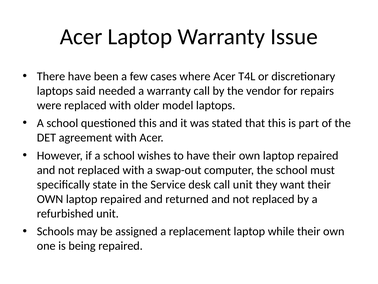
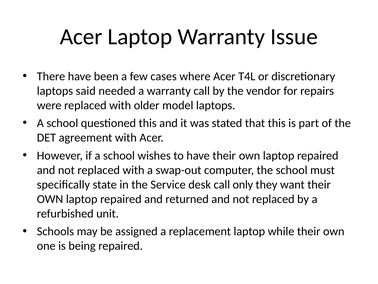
call unit: unit -> only (243, 184)
